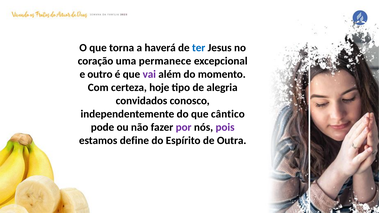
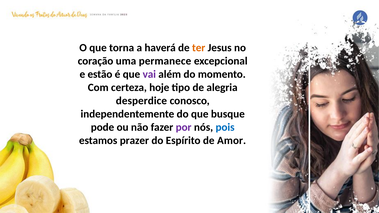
ter colour: blue -> orange (199, 48)
outro: outro -> estão (100, 74)
convidados: convidados -> desperdice (141, 101)
cântico: cântico -> busque (228, 114)
pois colour: purple -> blue (225, 127)
define: define -> prazer (134, 141)
Outra: Outra -> Amor (232, 141)
